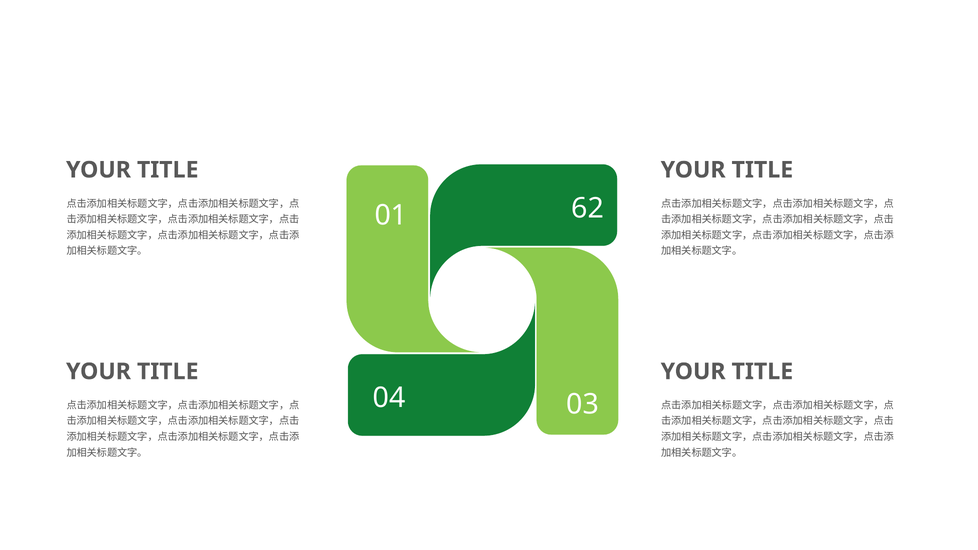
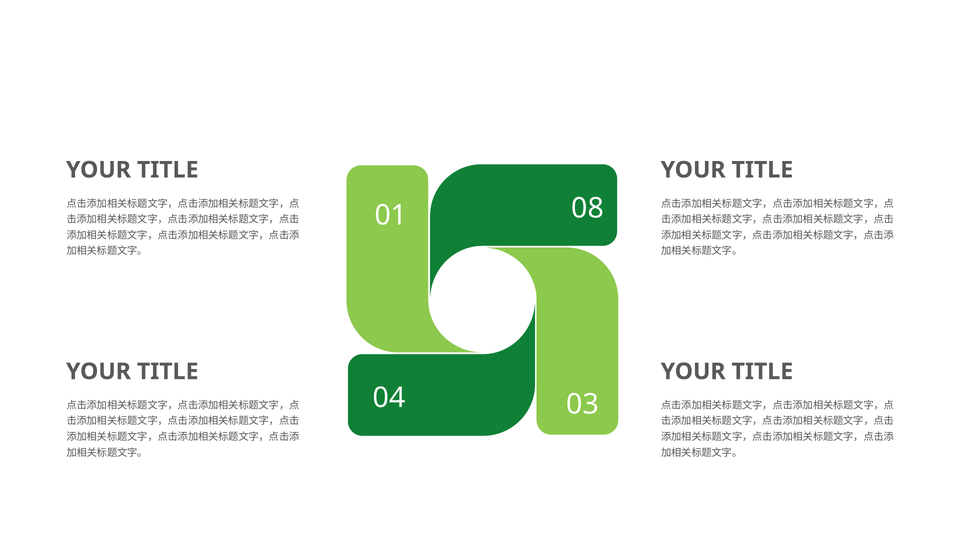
62: 62 -> 08 (588, 209)
